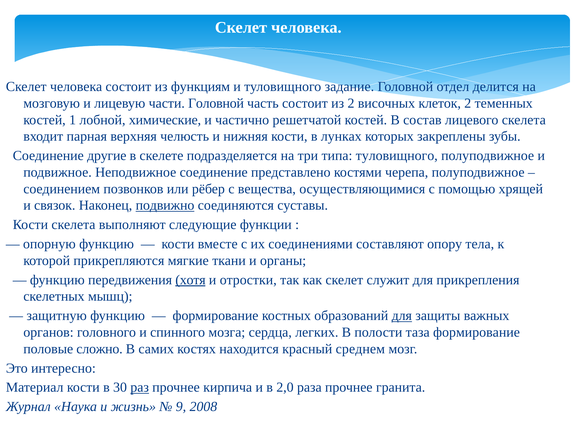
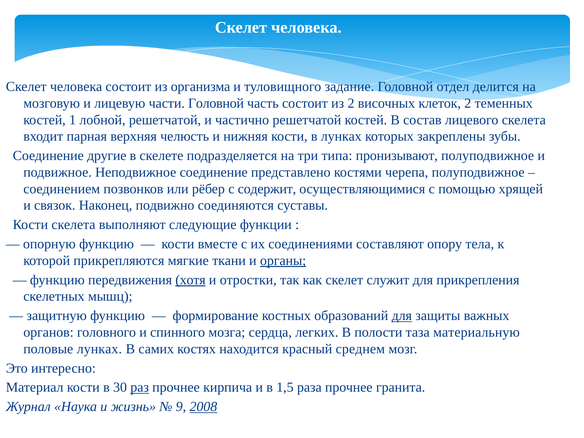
функциям: функциям -> организма (201, 87)
лобной химические: химические -> решетчатой (165, 120)
типа туловищного: туловищного -> пронизывают (397, 156)
вещества: вещества -> содержит (267, 189)
подвижно underline: present -> none (165, 205)
органы underline: none -> present (283, 261)
таза формирование: формирование -> материальную (476, 332)
половые сложно: сложно -> лунках (99, 349)
2,0: 2,0 -> 1,5 (285, 387)
2008 underline: none -> present (203, 407)
